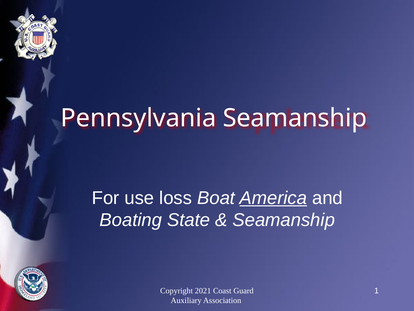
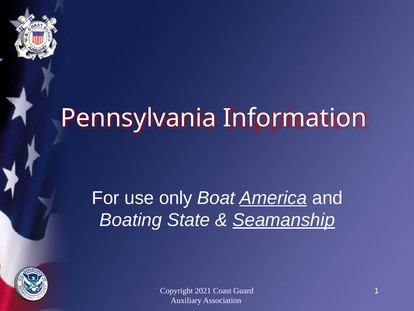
Pennsylvania Seamanship: Seamanship -> Information (295, 118)
loss: loss -> only (176, 198)
Seamanship underline: none -> present (284, 220)
